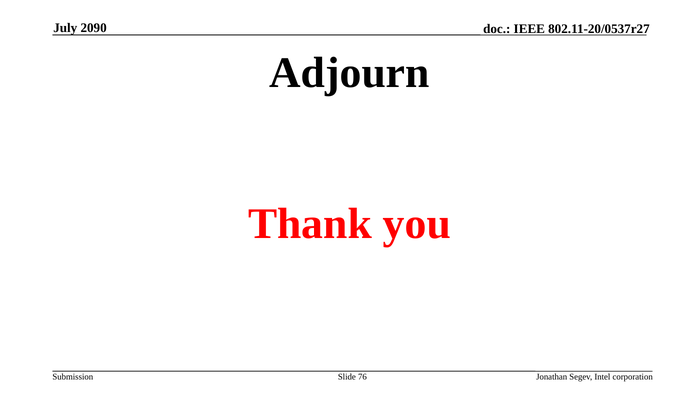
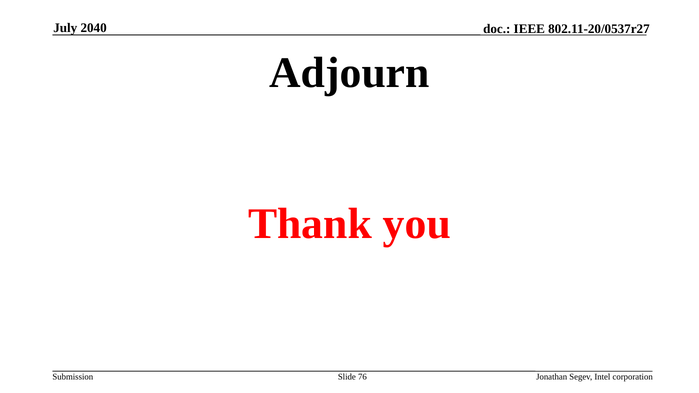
2090: 2090 -> 2040 (94, 28)
